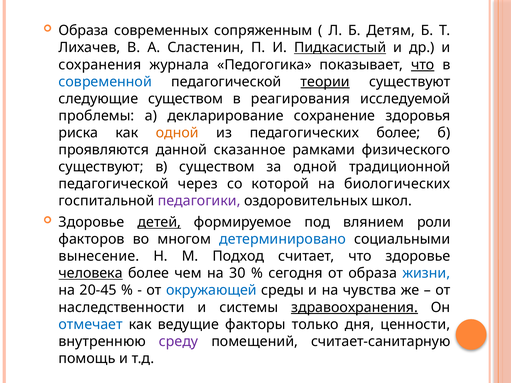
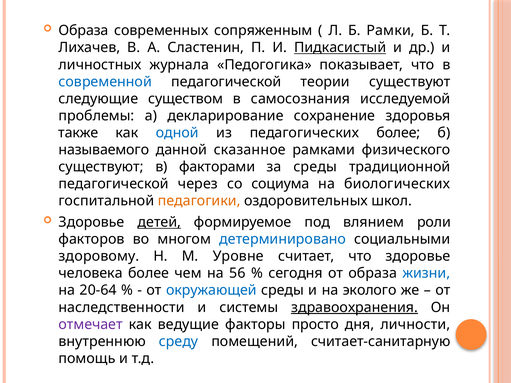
Детям: Детям -> Рамки (391, 31)
сохранения: сохранения -> личностных (100, 65)
что underline: present -> none (423, 65)
теории underline: present -> none (325, 82)
реагирования: реагирования -> самосознания (301, 99)
риска: риска -> также (78, 133)
одной colour: orange -> blue (177, 133)
проявляются: проявляются -> называемого (104, 150)
в существом: существом -> факторами (217, 167)
за одной: одной -> среды (315, 167)
которой: которой -> социума (280, 184)
педагогики colour: purple -> orange (199, 201)
вынесение: вынесение -> здоровому (99, 256)
Подход: Подход -> Уровне (238, 256)
человека underline: present -> none (91, 273)
30: 30 -> 56 (237, 273)
20-45: 20-45 -> 20-64 (98, 290)
чувства: чувства -> эколого (370, 290)
отмечает colour: blue -> purple (91, 325)
только: только -> просто (315, 325)
ценности: ценности -> личности (415, 325)
среду colour: purple -> blue (179, 342)
